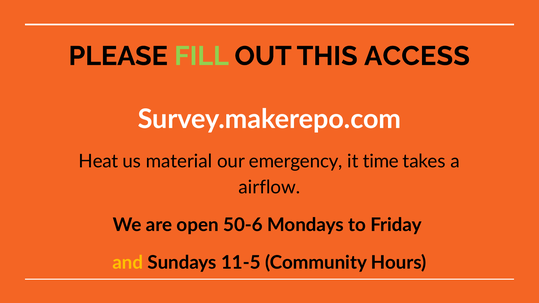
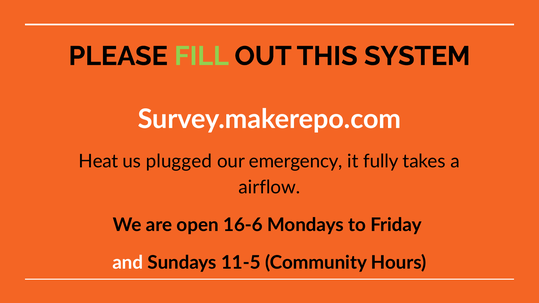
ACCESS: ACCESS -> SYSTEM (417, 56)
material: material -> plugged (179, 162)
time: time -> fully (381, 162)
50-6: 50-6 -> 16-6 (243, 225)
and colour: yellow -> white (128, 263)
